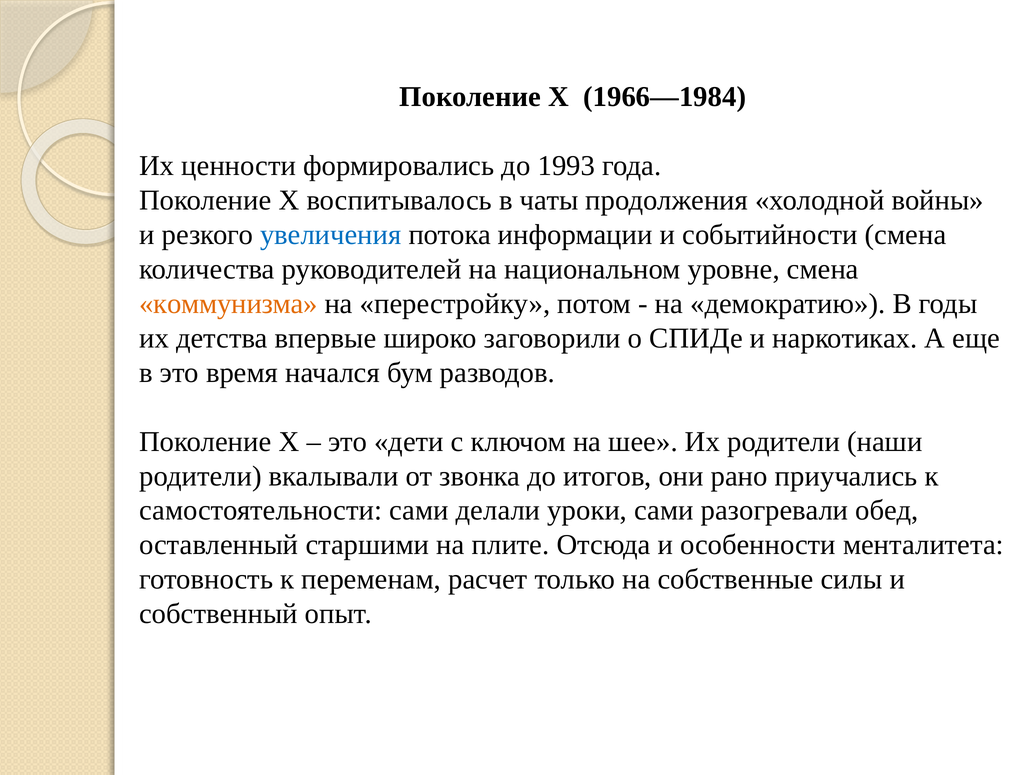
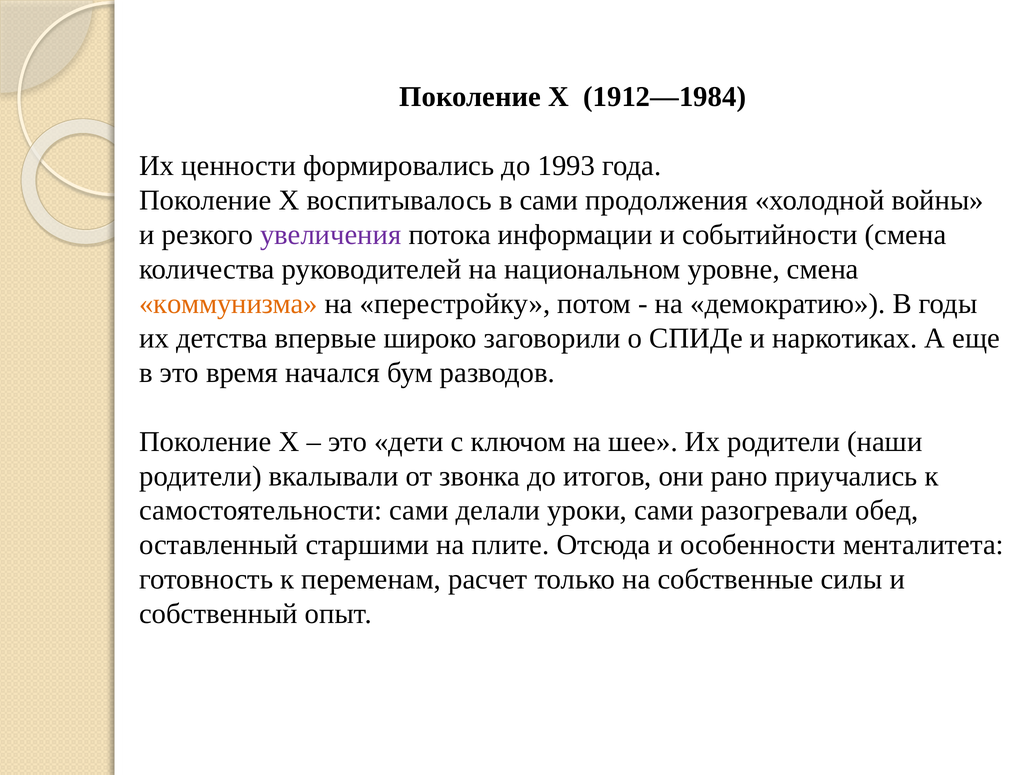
1966—1984: 1966—1984 -> 1912—1984 (665, 97)
в чаты: чаты -> сами (549, 200)
увеличения colour: blue -> purple (331, 235)
